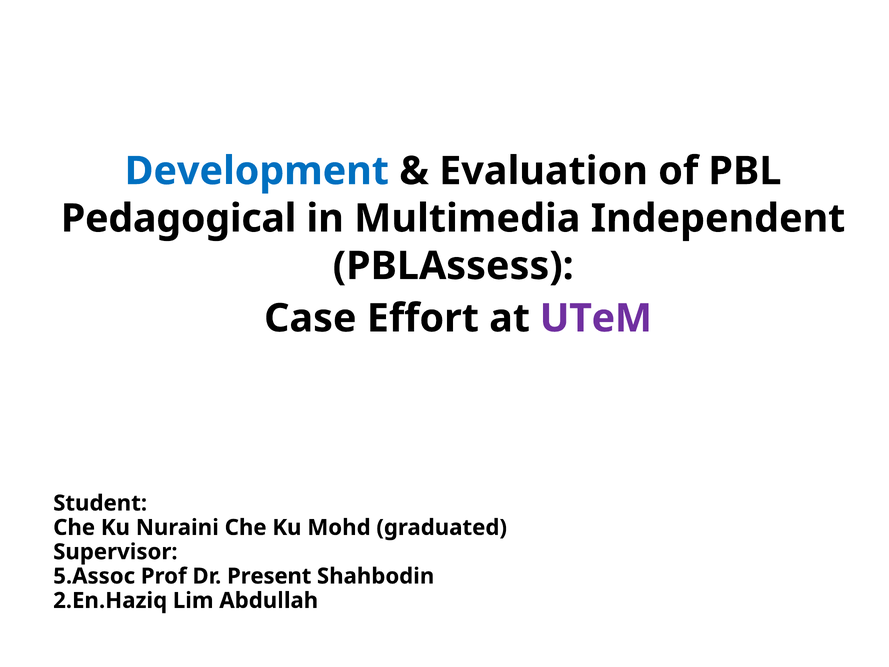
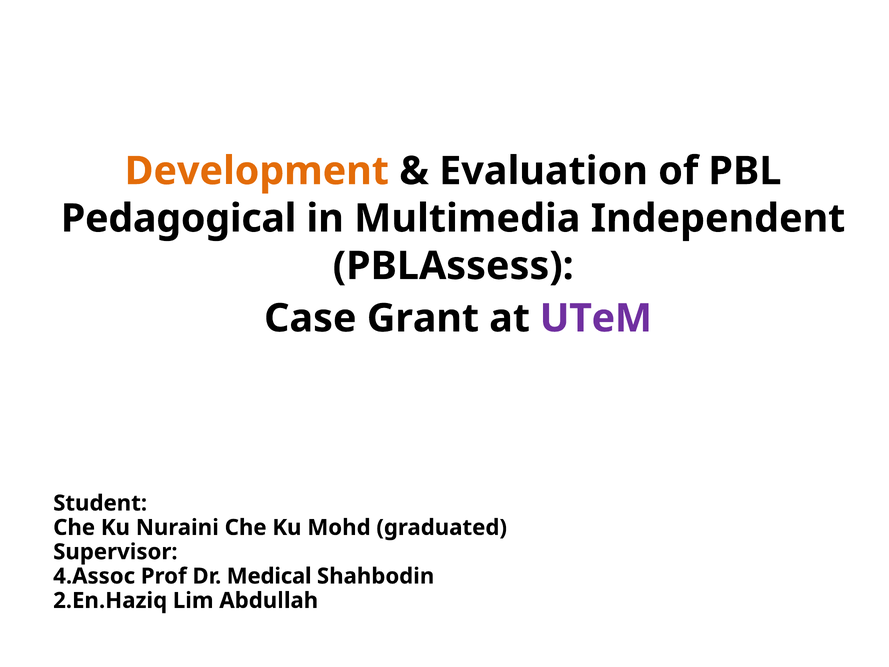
Development colour: blue -> orange (257, 171)
Effort: Effort -> Grant (423, 318)
5.Assoc: 5.Assoc -> 4.Assoc (94, 576)
Present: Present -> Medical (269, 576)
